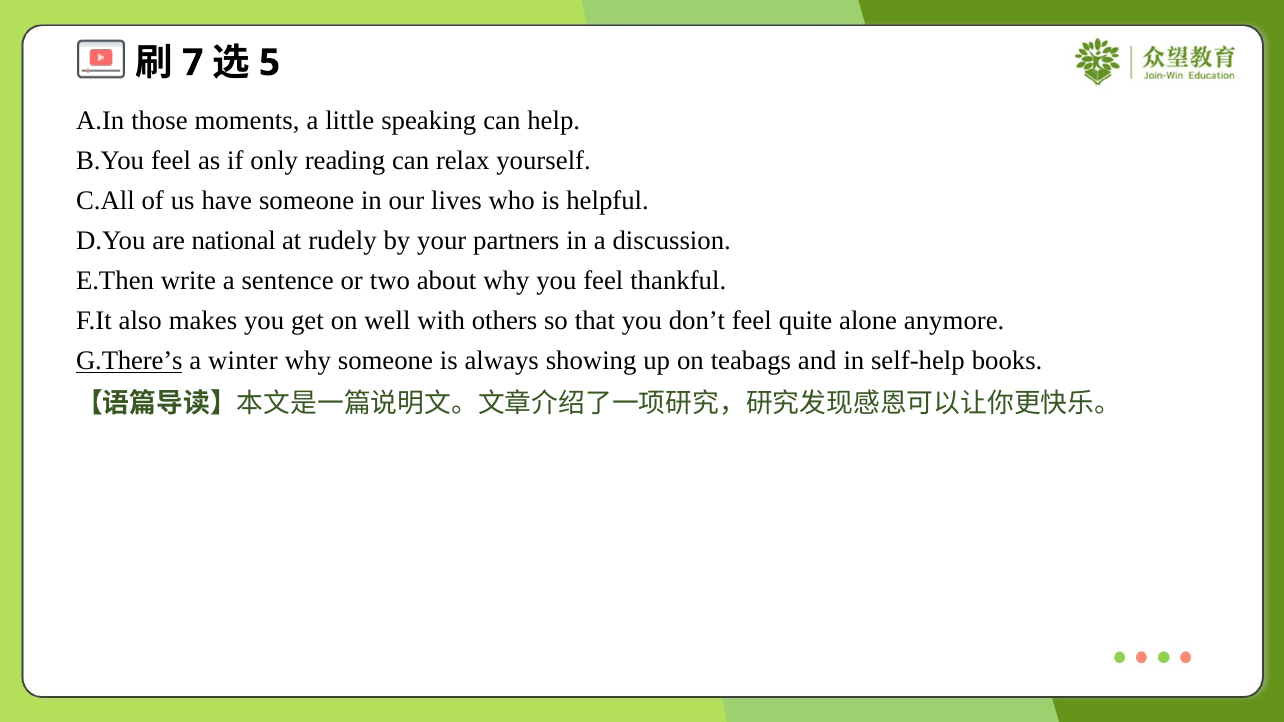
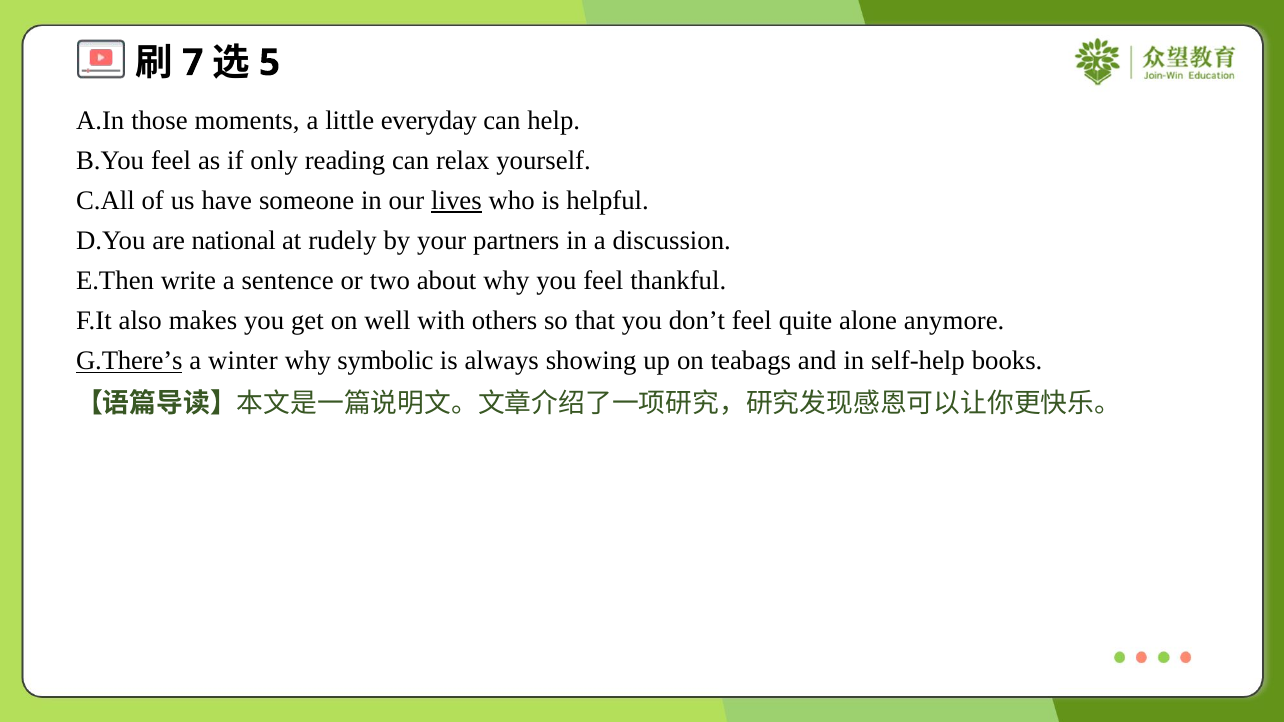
speaking: speaking -> everyday (429, 120)
lives underline: none -> present (456, 200)
why someone: someone -> symbolic (386, 361)
